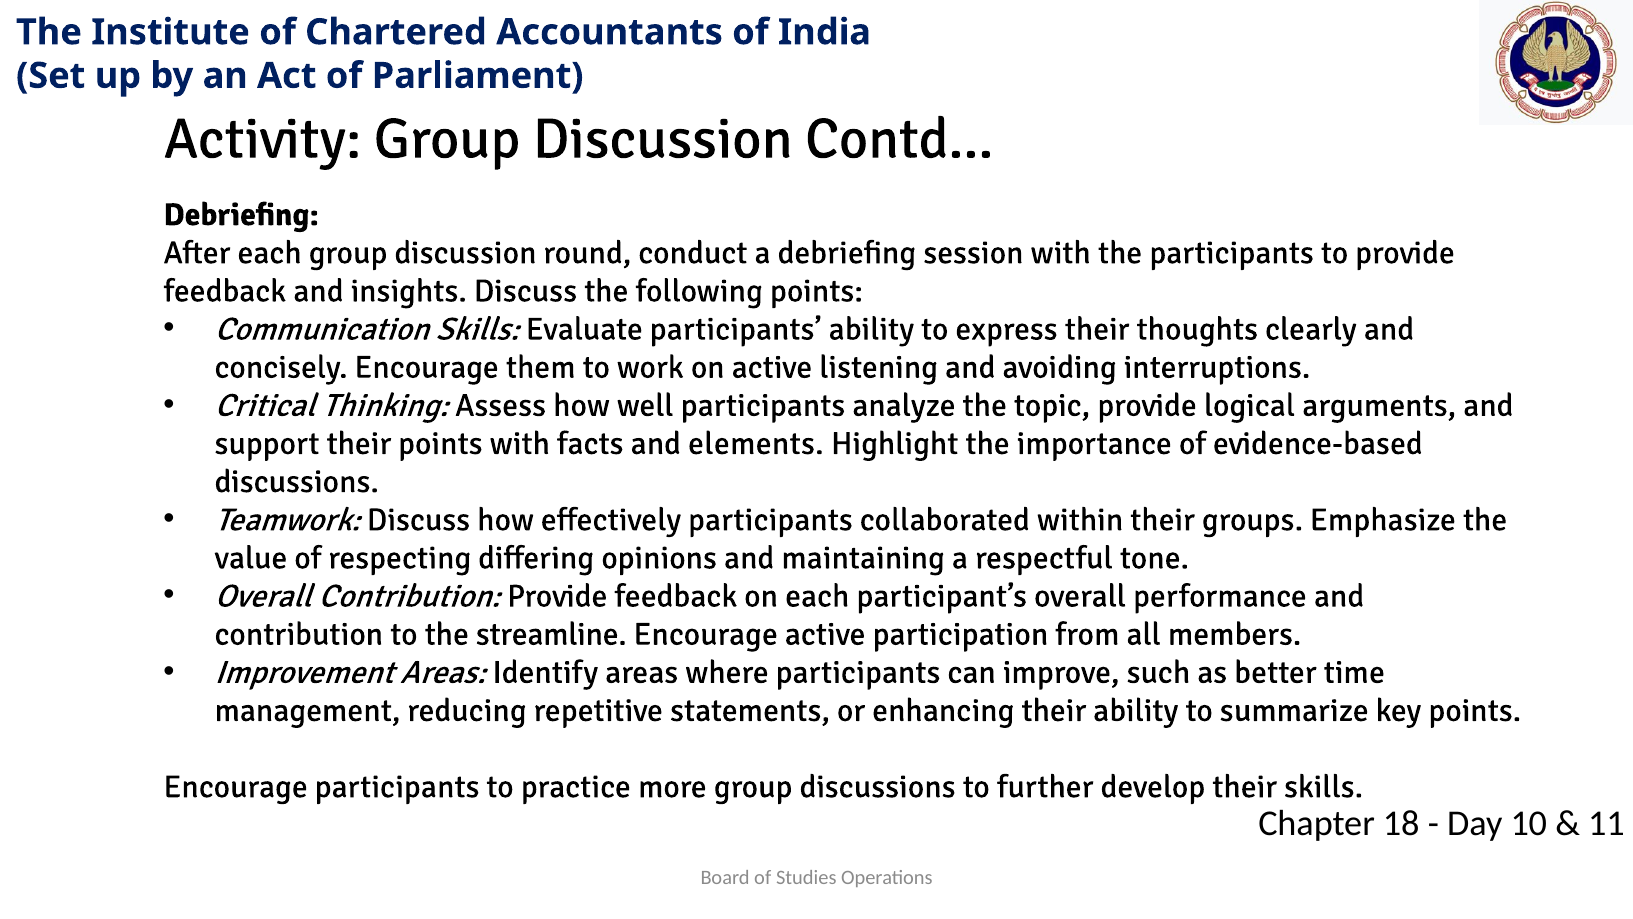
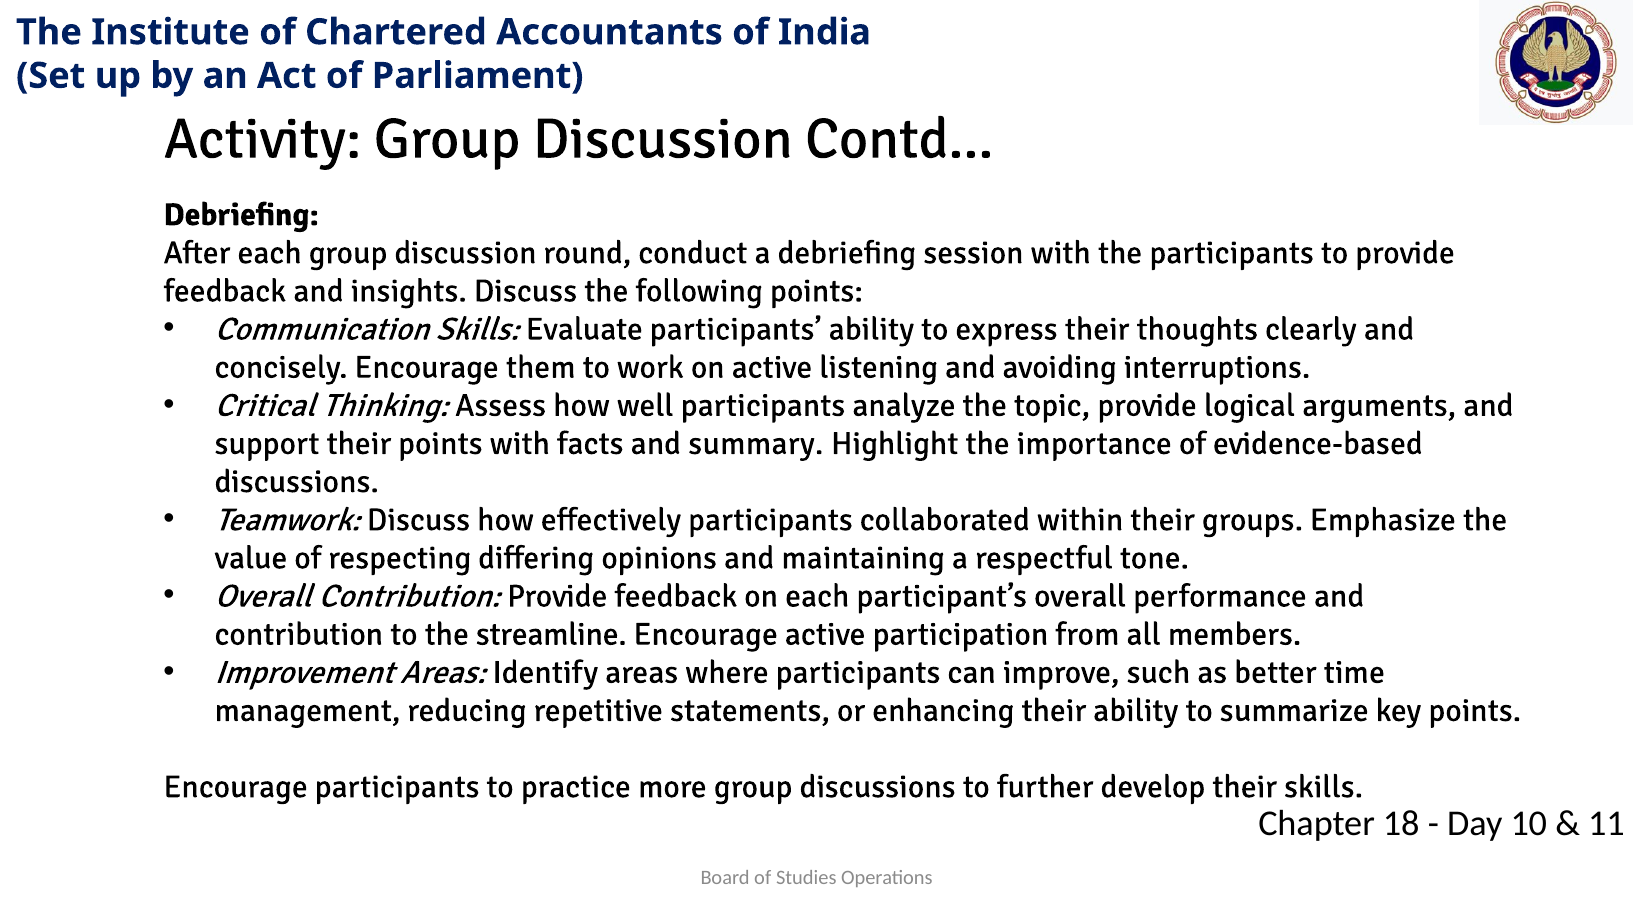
elements: elements -> summary (756, 443)
